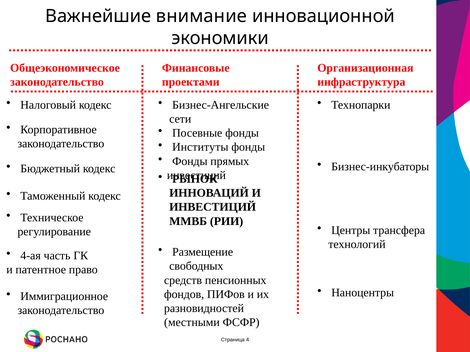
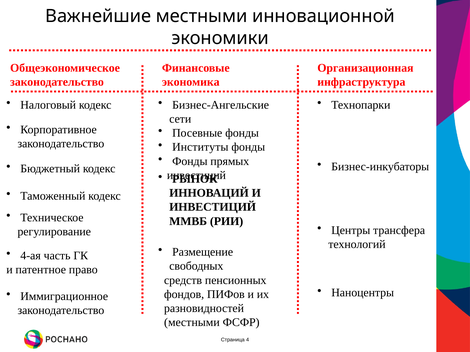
Важнейшие внимание: внимание -> местными (202, 16)
проектами: проектами -> экономика (191, 82)
